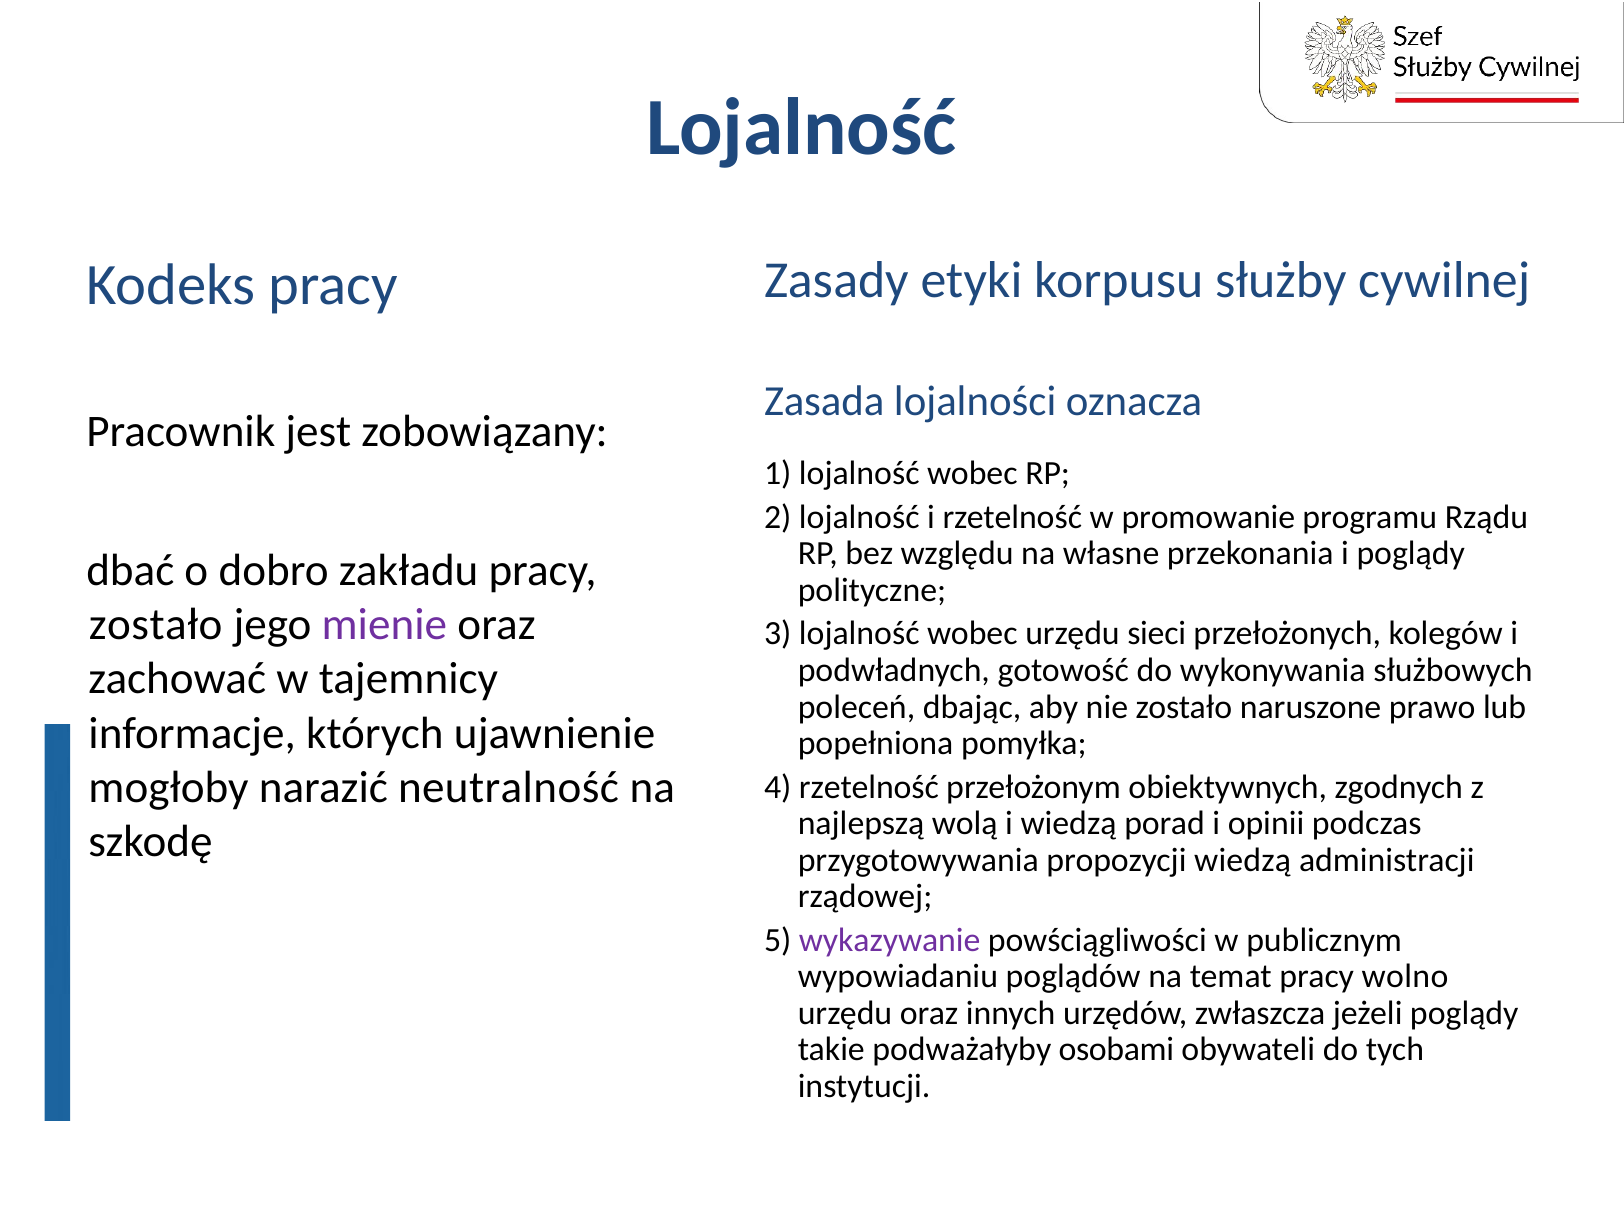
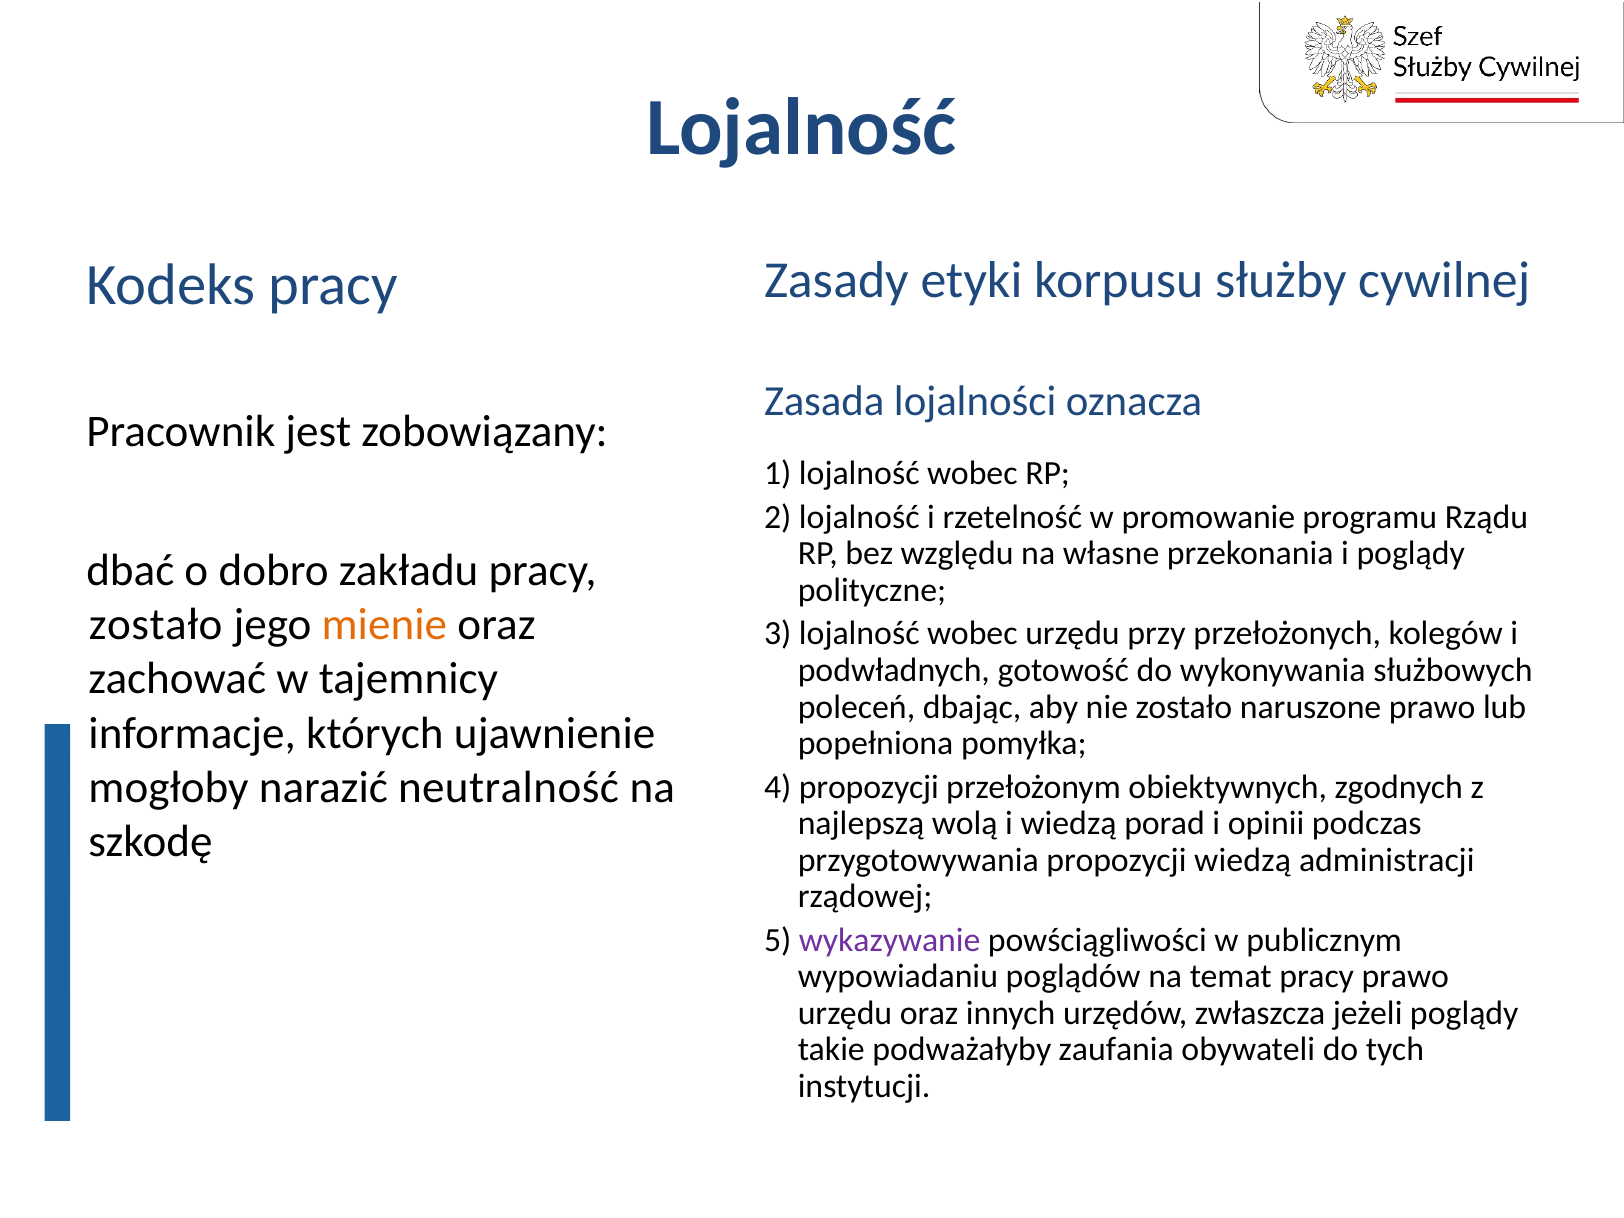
mienie colour: purple -> orange (384, 625)
sieci: sieci -> przy (1156, 634)
4 rzetelność: rzetelność -> propozycji (869, 787)
pracy wolno: wolno -> prawo (1405, 977)
osobami: osobami -> zaufania (1116, 1050)
